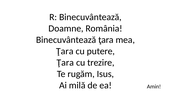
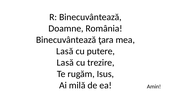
Ţara: Ţara -> Lasă (65, 51)
Ţara: Ţara -> Lasă (65, 63)
